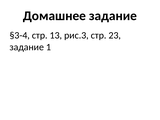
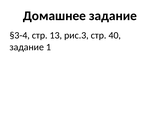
23: 23 -> 40 (115, 35)
